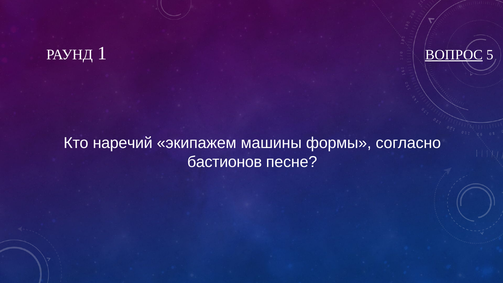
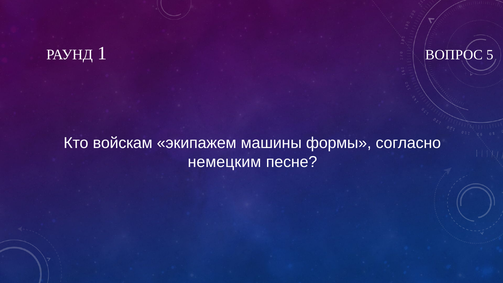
ВОПРОС underline: present -> none (454, 55)
наречий: наречий -> войскам (123, 143)
бастионов: бастионов -> немецким (224, 162)
